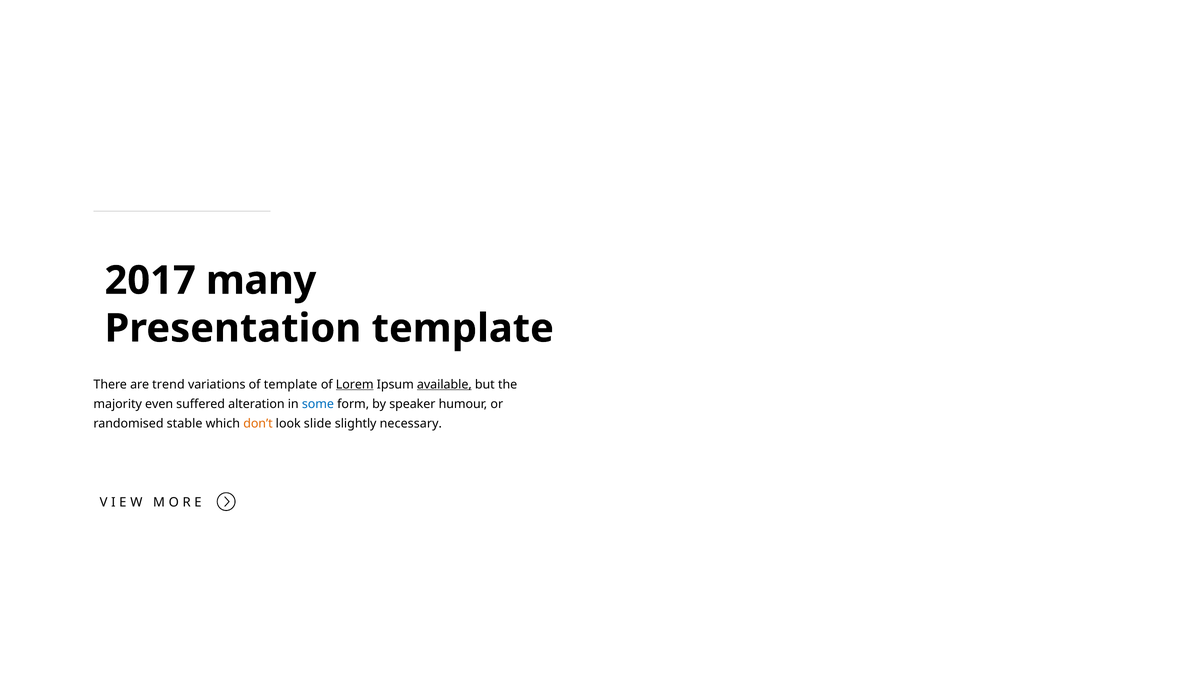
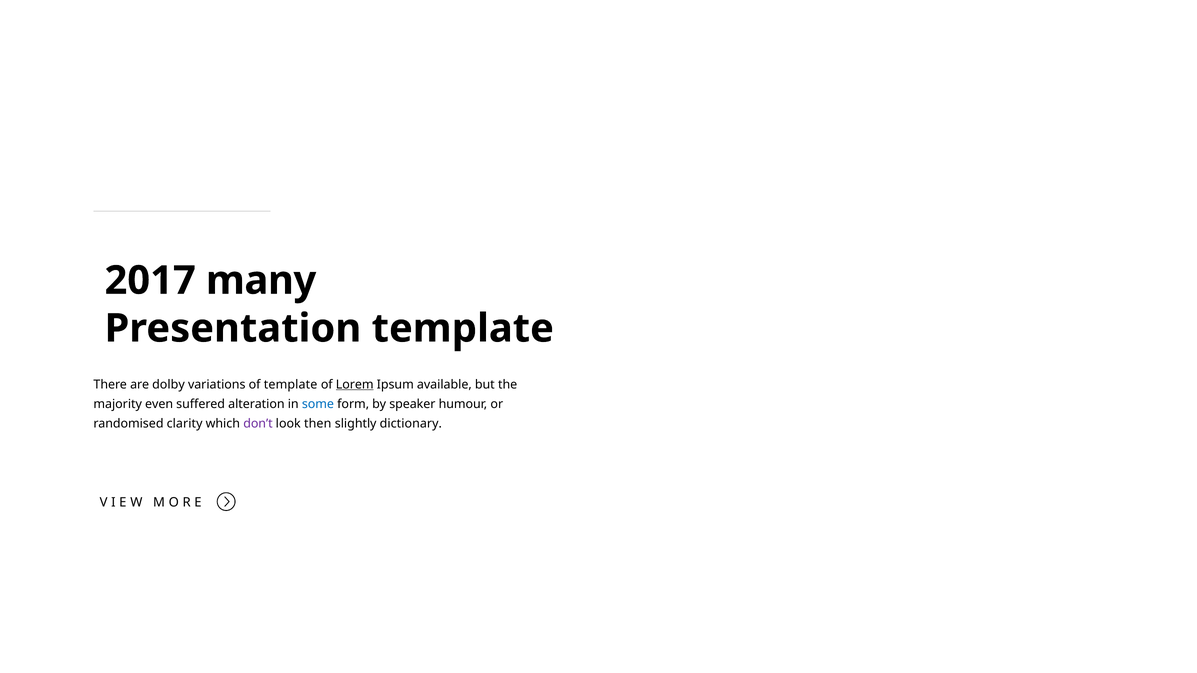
trend: trend -> dolby (168, 385)
available underline: present -> none (444, 385)
stable: stable -> clarity (185, 424)
don’t colour: orange -> purple (258, 424)
slide: slide -> then (318, 424)
necessary: necessary -> dictionary (411, 424)
